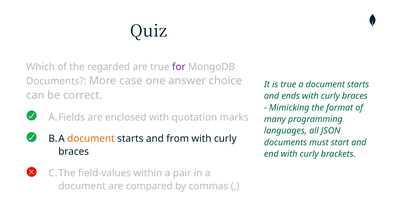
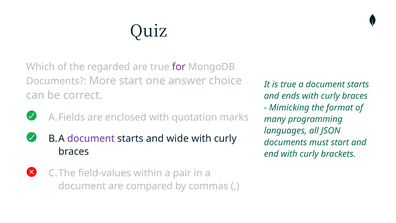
More case: case -> start (131, 81)
document colour: orange -> purple (91, 138)
from: from -> wide (178, 138)
